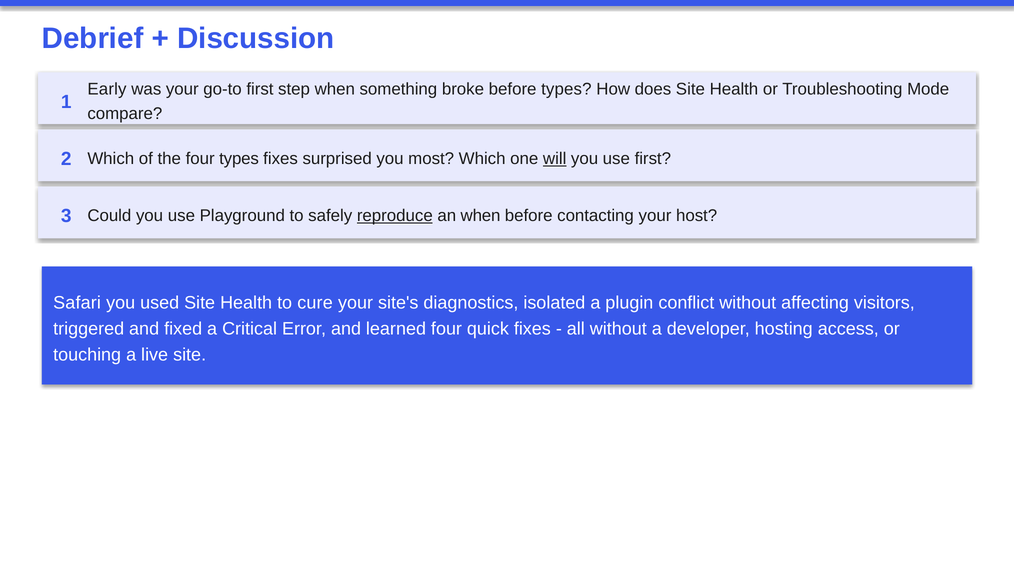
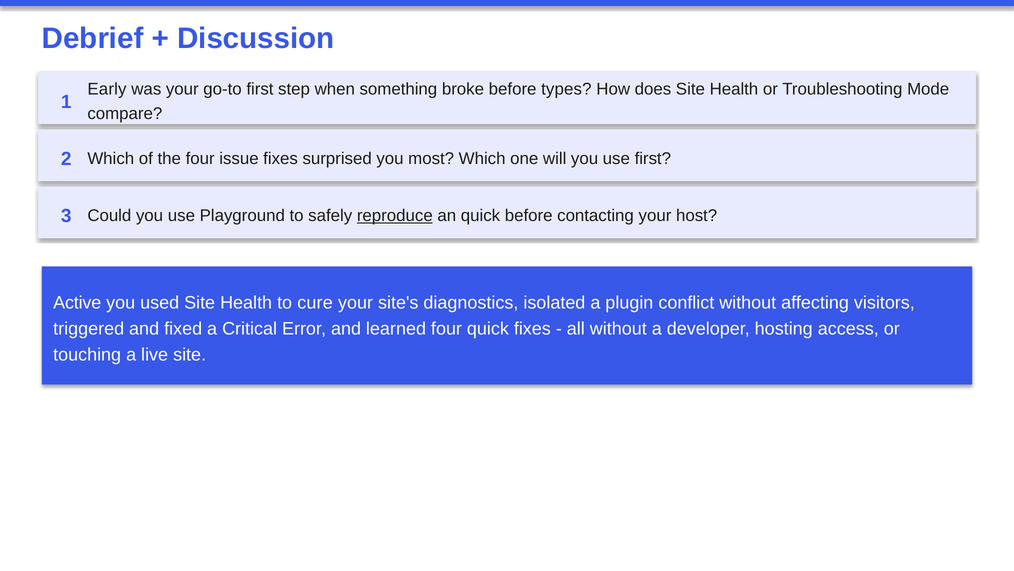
four types: types -> issue (239, 158)
will underline: present -> none (555, 158)
an when: when -> quick (480, 215)
Safari: Safari -> Active (77, 303)
